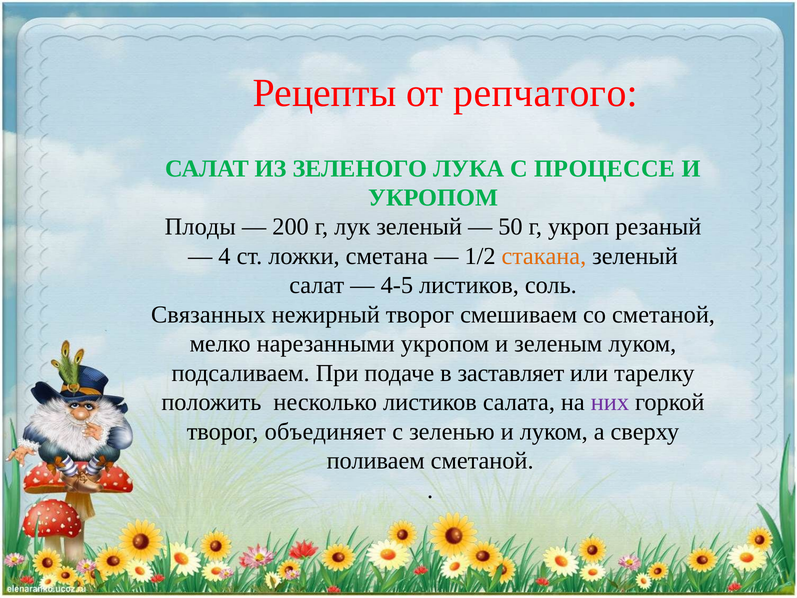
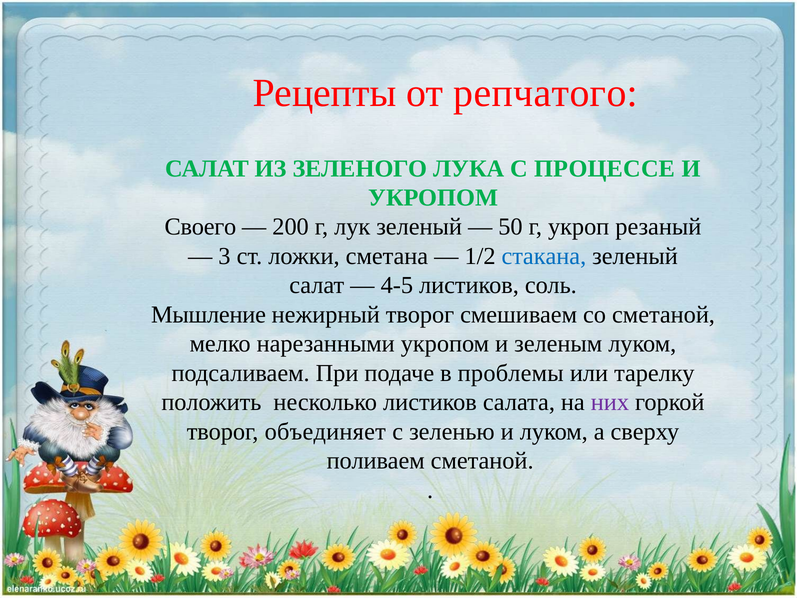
Плоды: Плоды -> Своего (200, 227)
4: 4 -> 3 (224, 256)
стакана colour: orange -> blue (544, 256)
Связанных: Связанных -> Мышление (208, 314)
заставляет: заставляет -> проблемы (511, 373)
